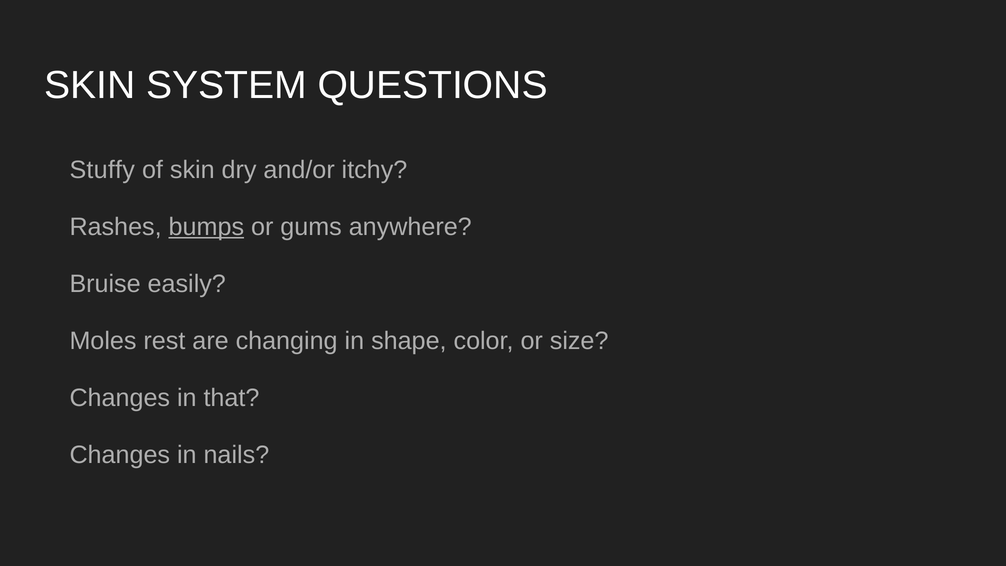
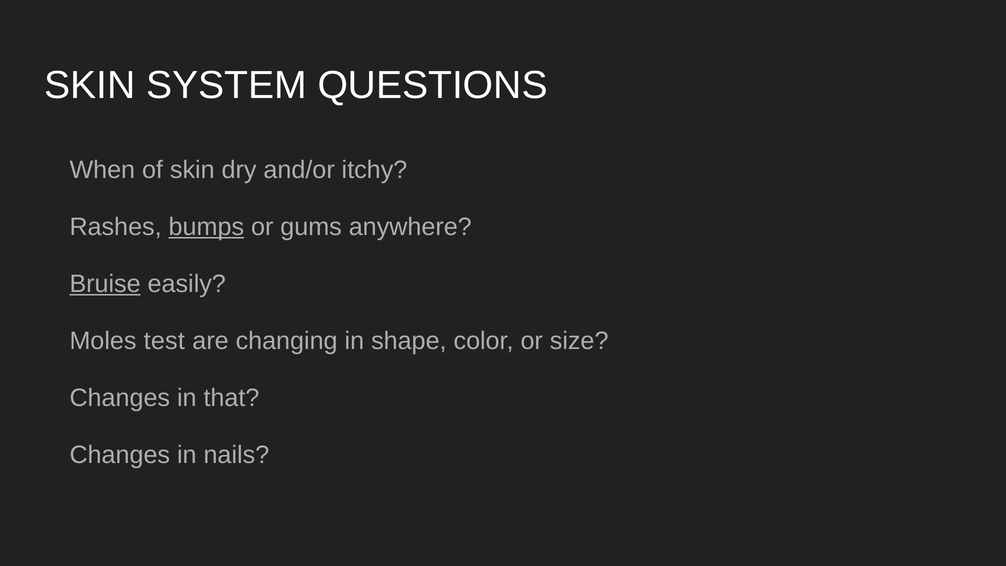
Stuffy: Stuffy -> When (102, 170)
Bruise underline: none -> present (105, 284)
rest: rest -> test (164, 341)
